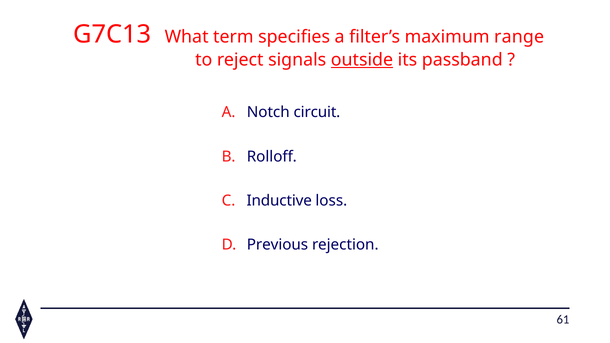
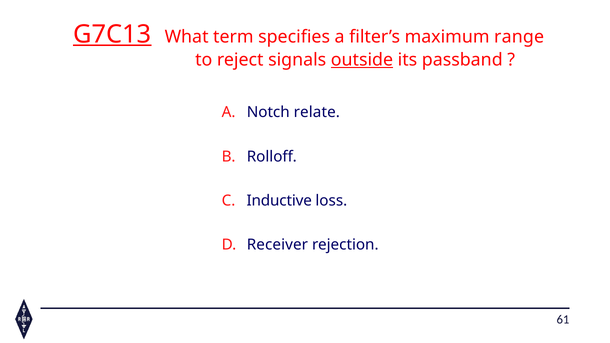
G7C13 underline: none -> present (112, 34)
circuit: circuit -> relate (317, 112)
Previous: Previous -> Receiver (277, 245)
